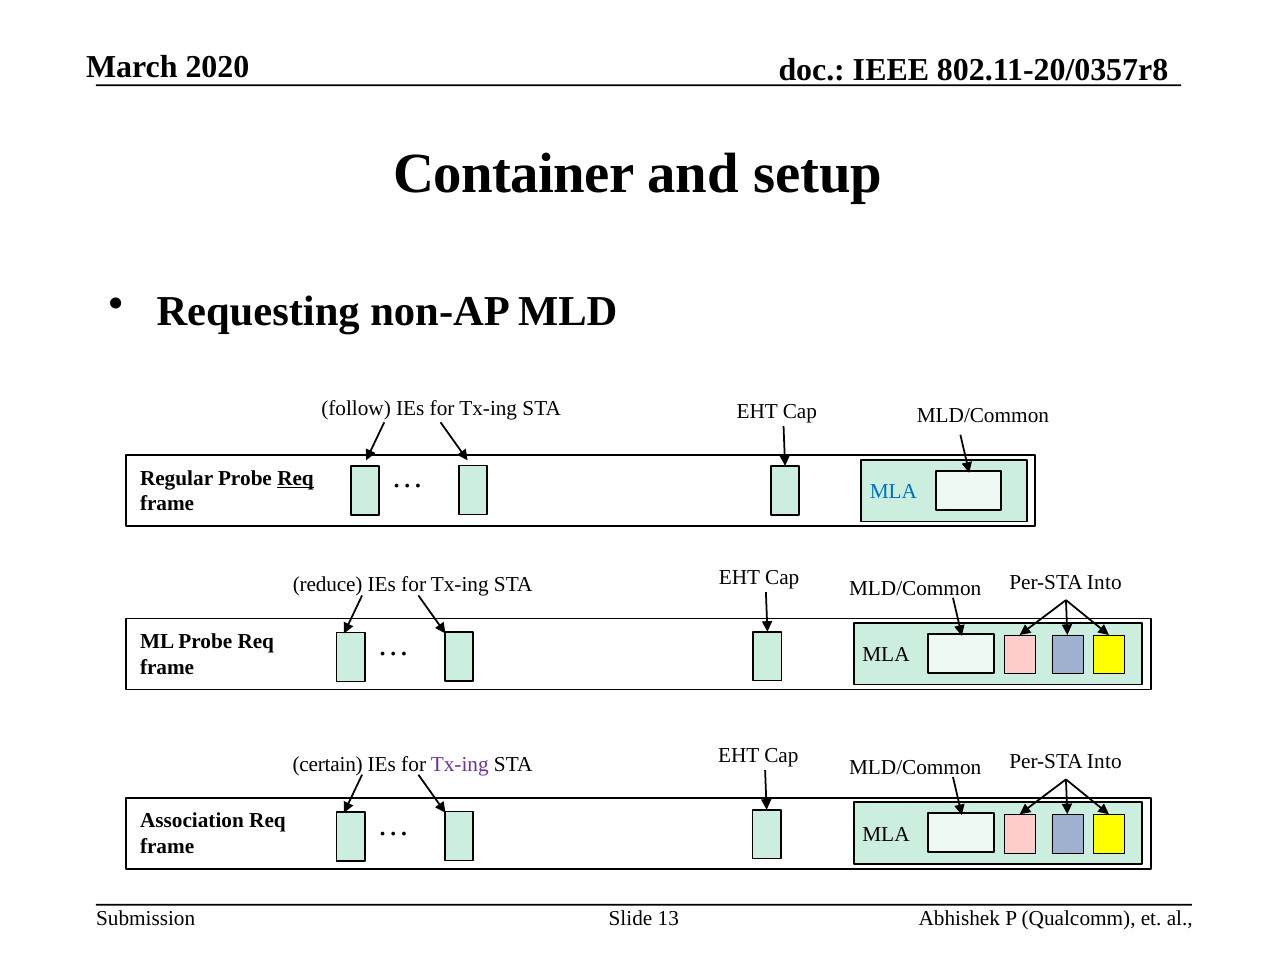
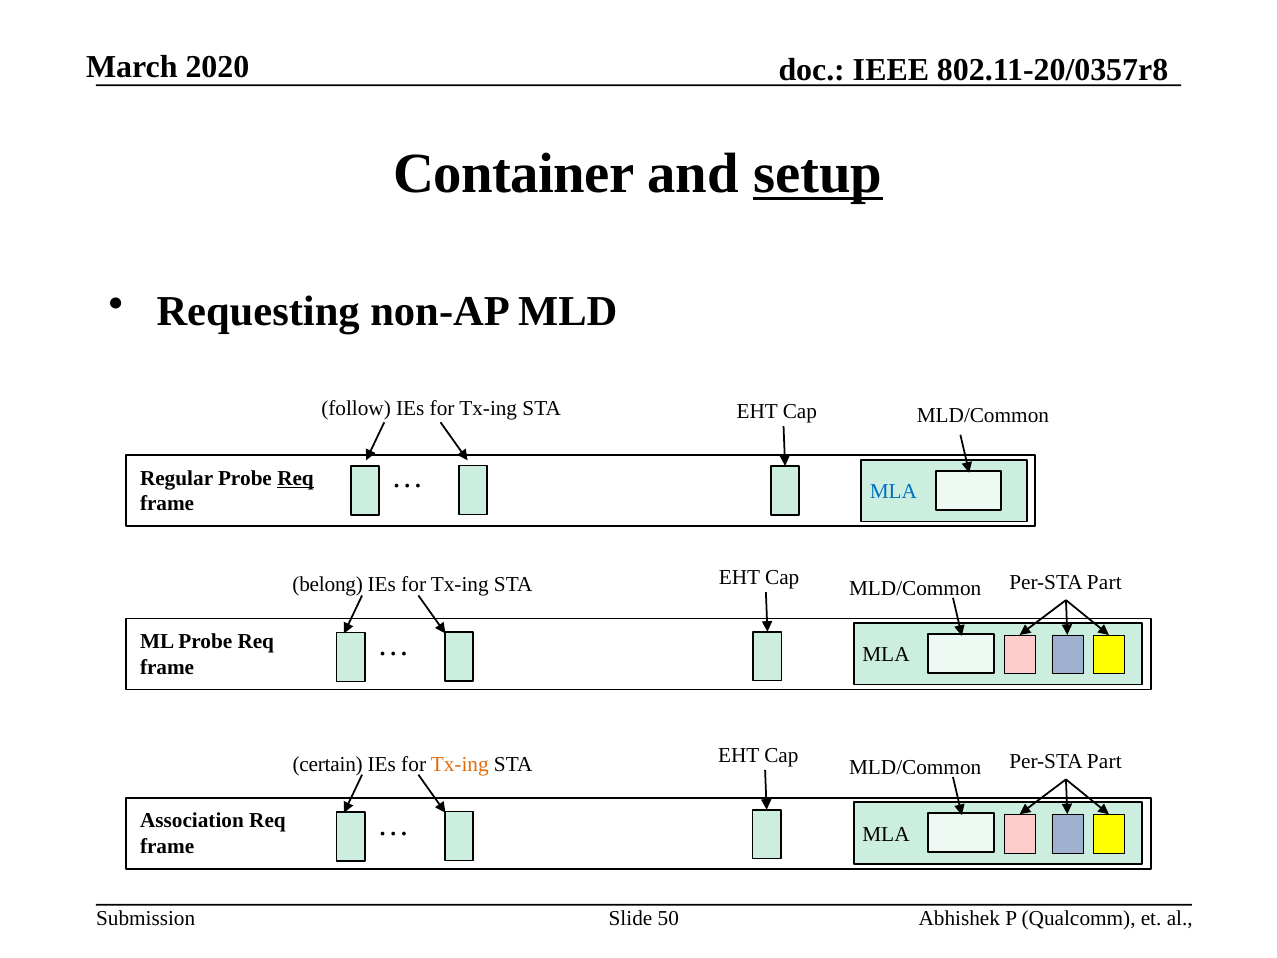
setup underline: none -> present (818, 174)
Into: Into -> Part (1104, 582)
reduce: reduce -> belong (328, 585)
Into: Into -> Part (1104, 762)
Tx-ing colour: purple -> orange (460, 764)
13: 13 -> 50 (668, 919)
